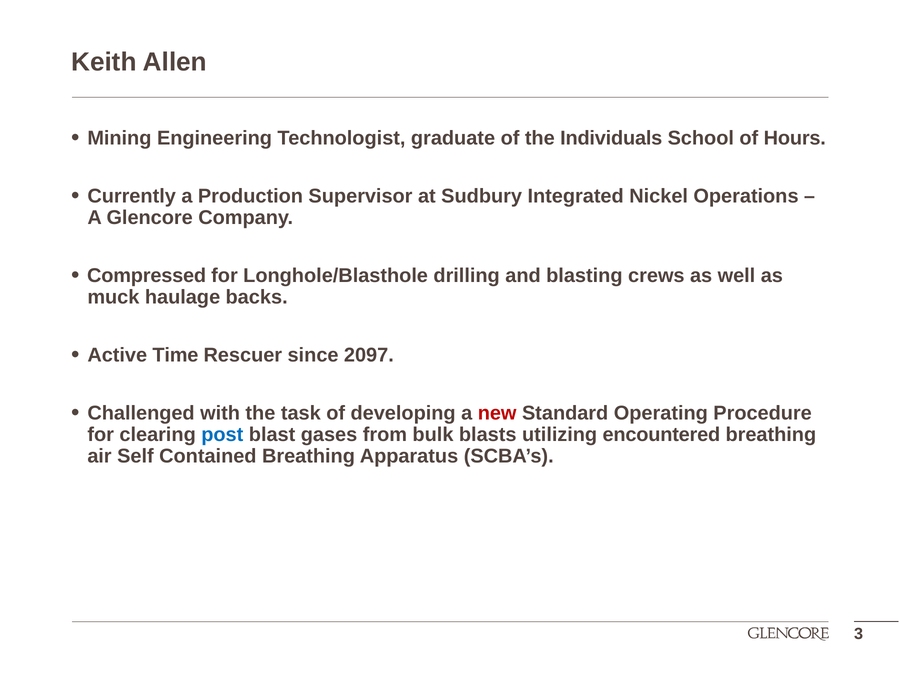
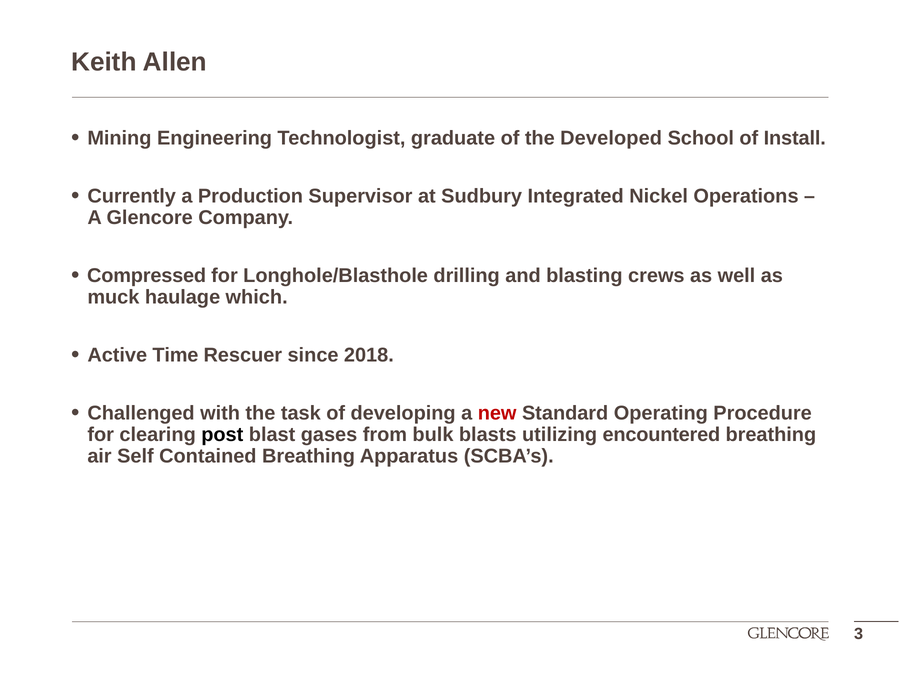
Individuals: Individuals -> Developed (611, 138)
Hours: Hours -> Install (795, 138)
backs: backs -> which (257, 297)
2097: 2097 -> 2018 (369, 355)
post colour: blue -> black (222, 435)
